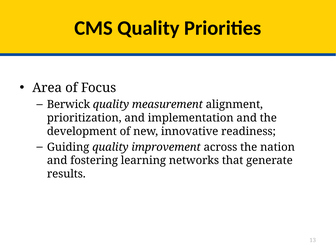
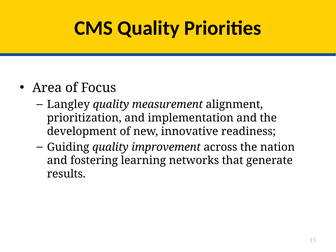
Berwick: Berwick -> Langley (68, 105)
